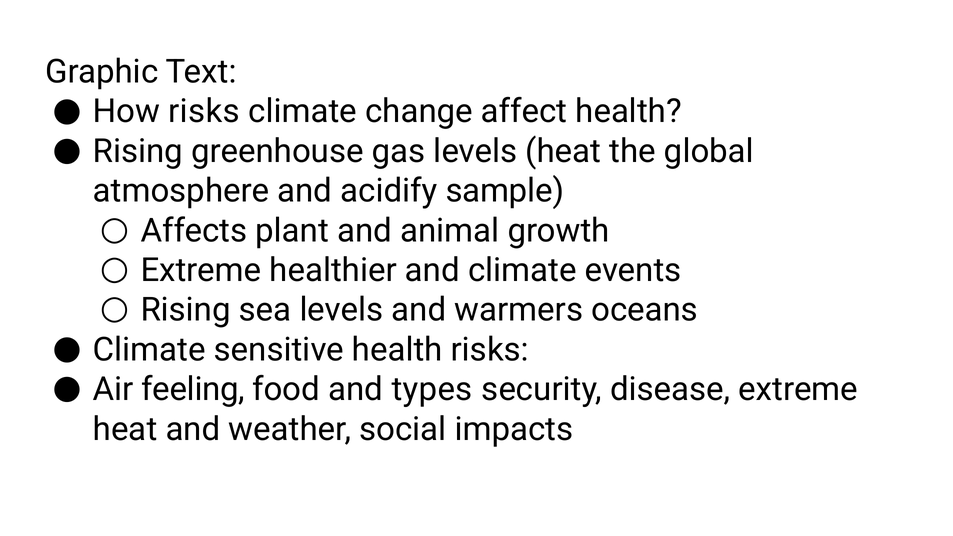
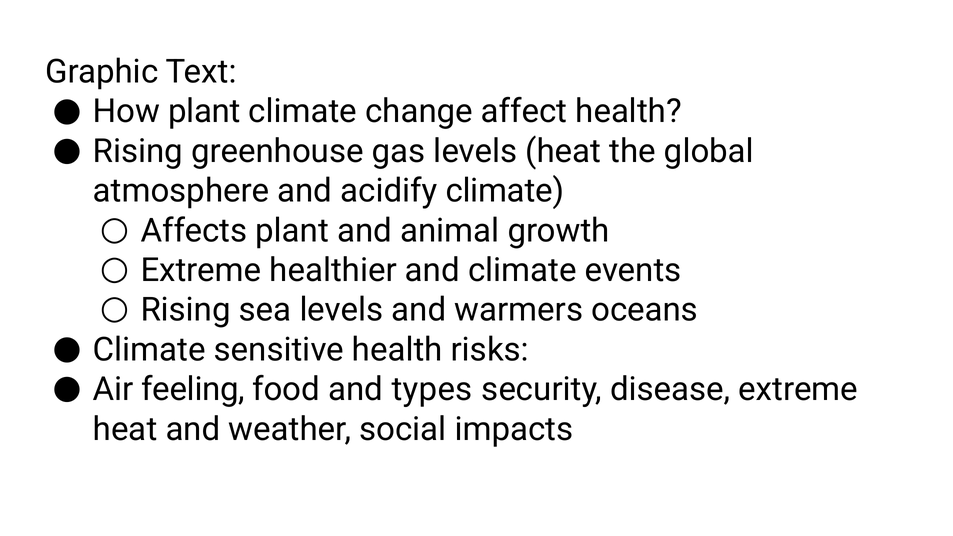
How risks: risks -> plant (204, 112)
acidify sample: sample -> climate (505, 191)
